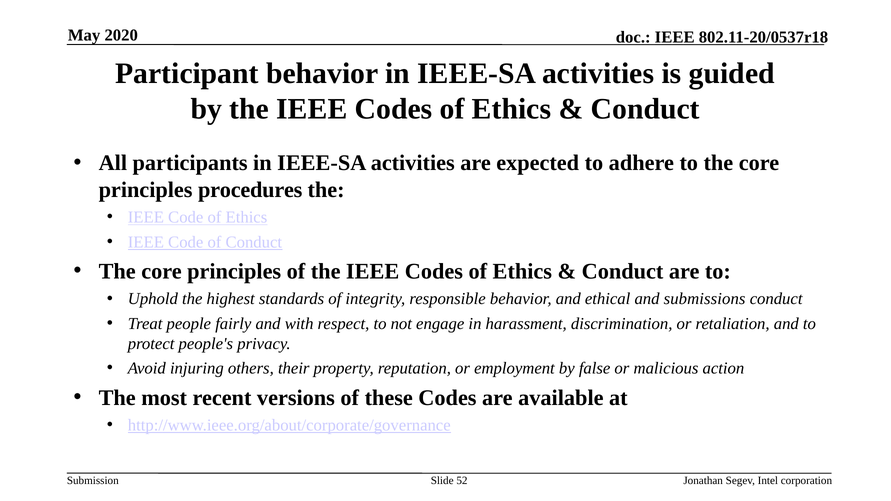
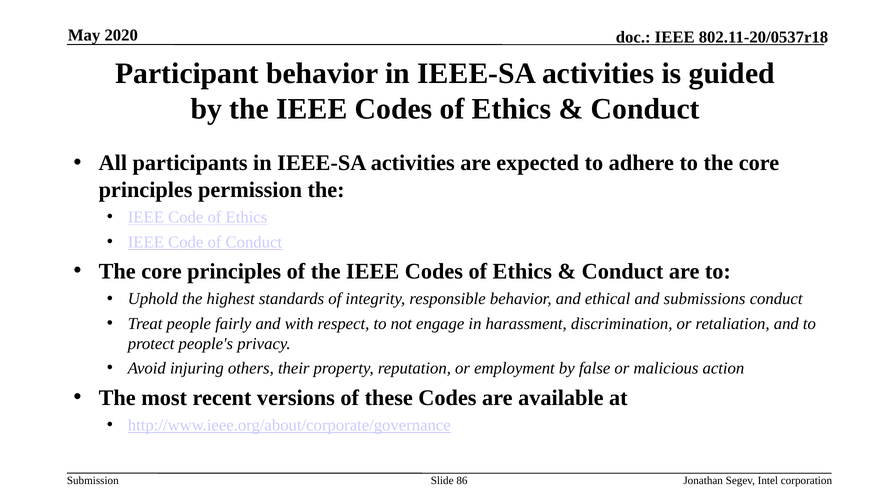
procedures: procedures -> permission (250, 190)
52: 52 -> 86 (462, 481)
